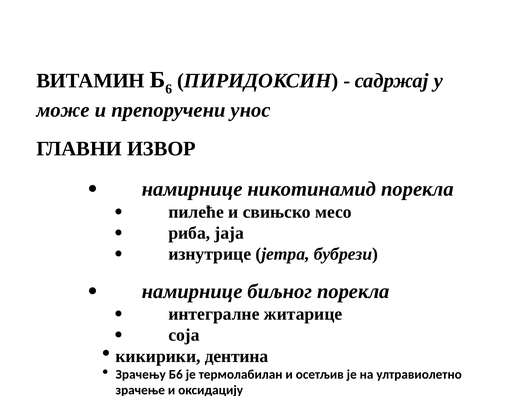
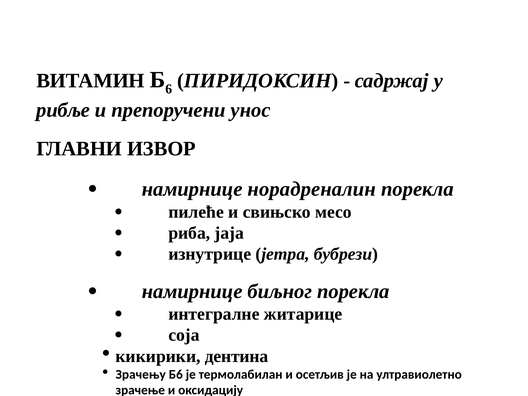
може: може -> рибље (63, 110)
никотинамид: никотинамид -> норадреналин (312, 189)
